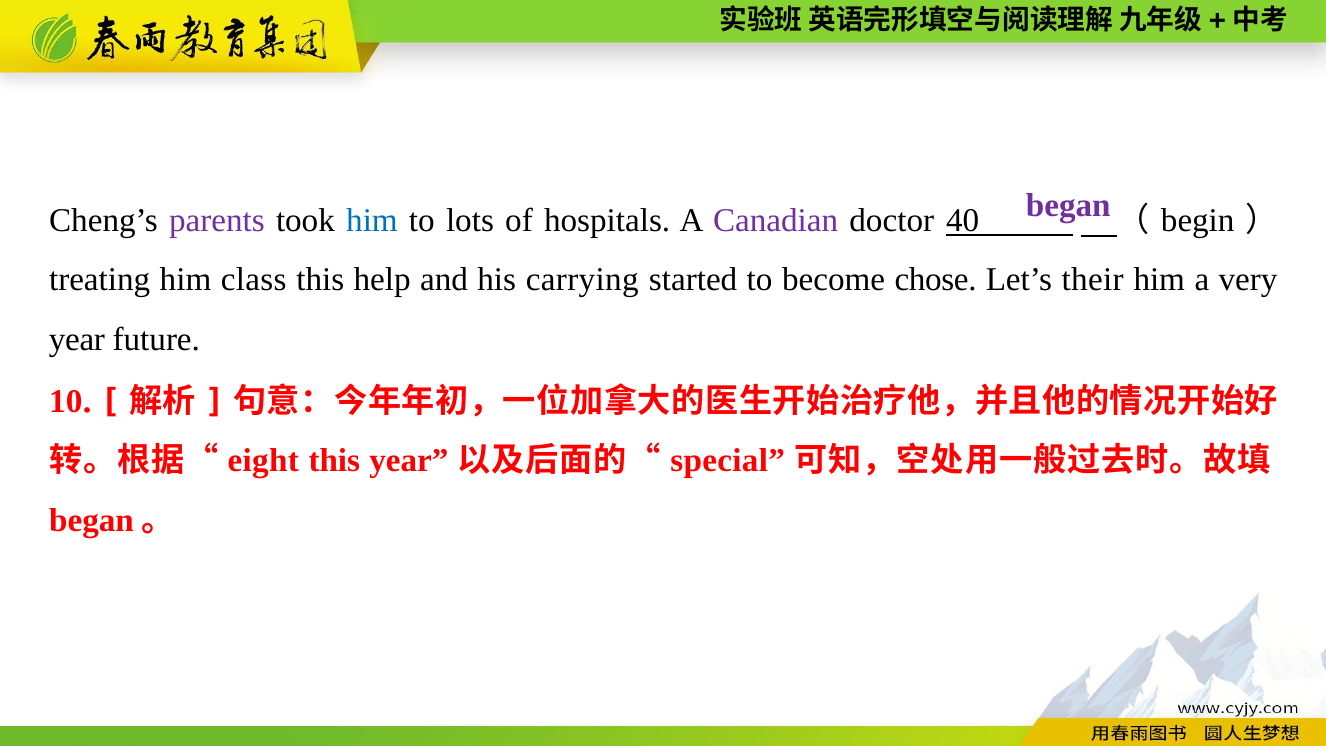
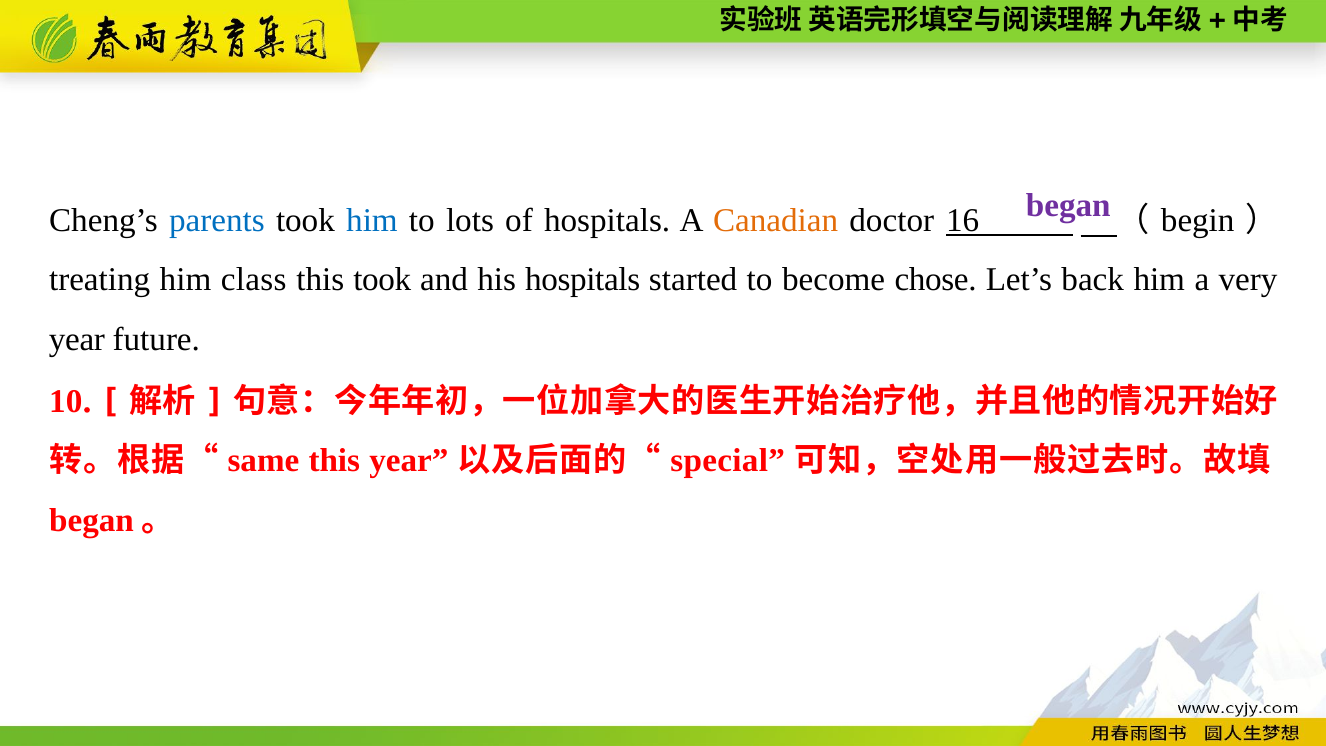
parents colour: purple -> blue (217, 220)
Canadian colour: purple -> orange (776, 220)
40: 40 -> 16 (963, 220)
this help: help -> took (382, 280)
his carrying: carrying -> hospitals (583, 280)
their: their -> back (1093, 280)
eight: eight -> same (263, 461)
